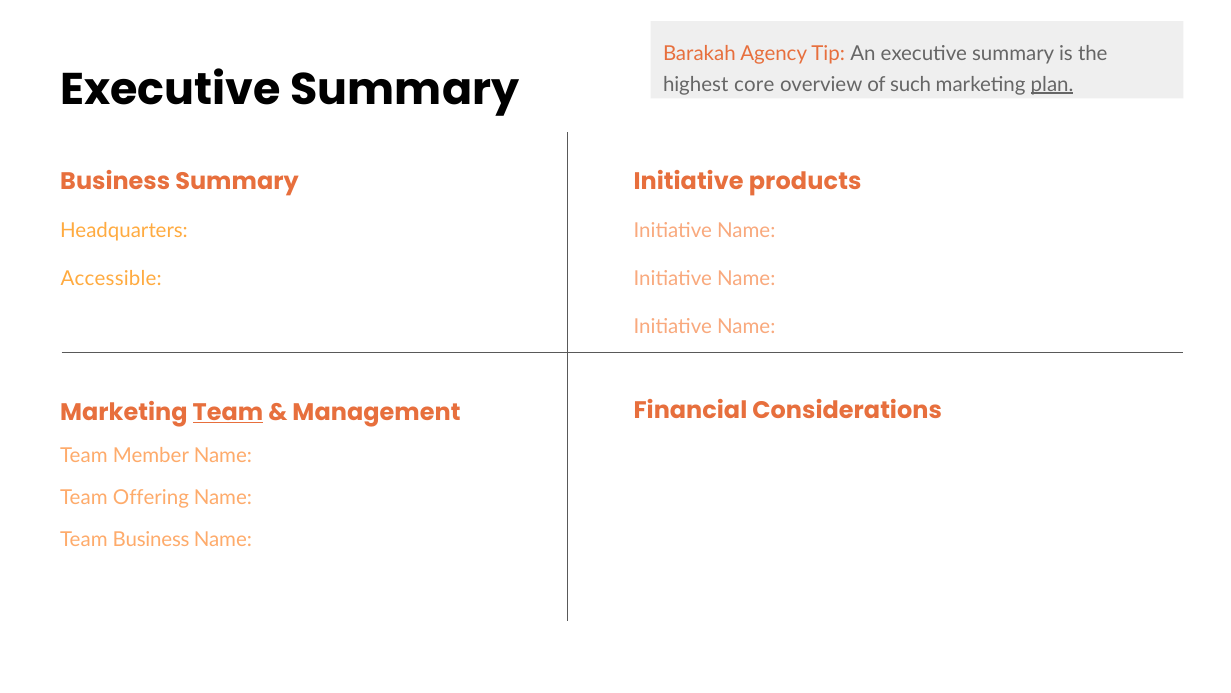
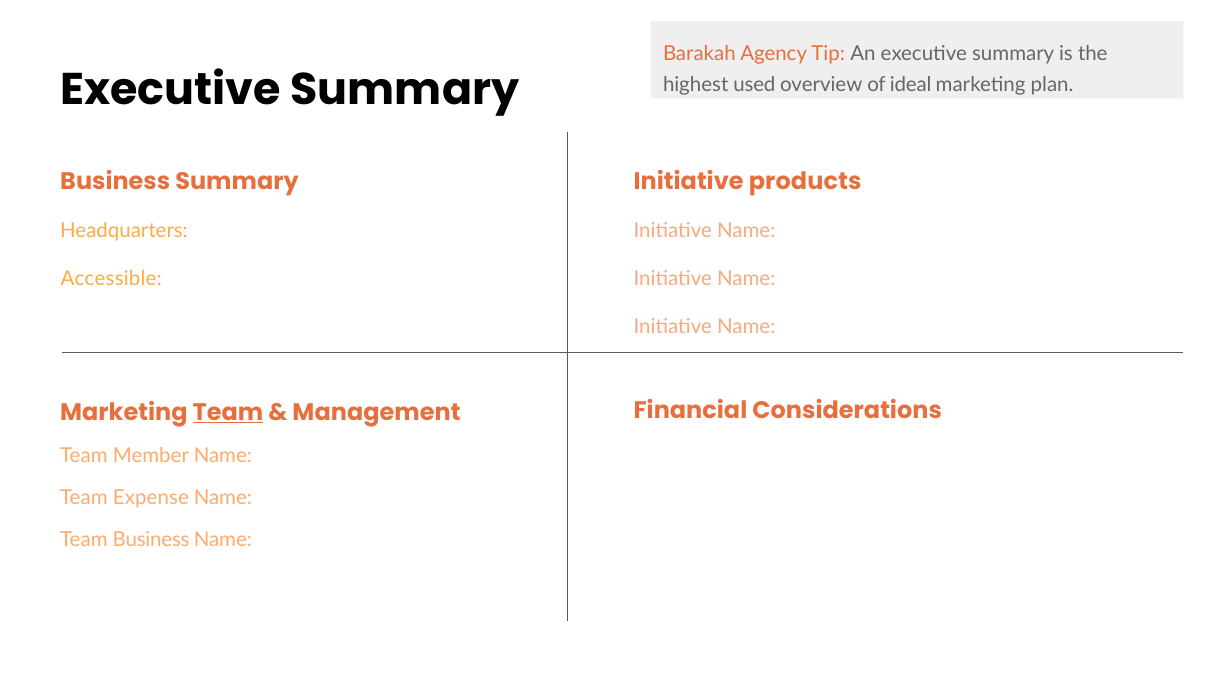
core: core -> used (754, 84)
such: such -> ideal (911, 84)
plan underline: present -> none (1052, 84)
Offering: Offering -> Expense (151, 497)
